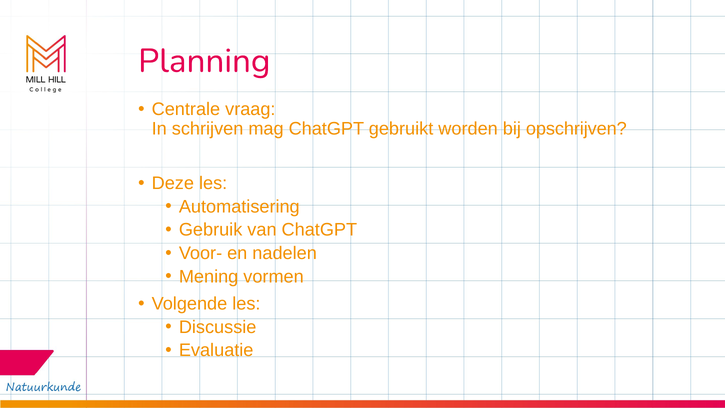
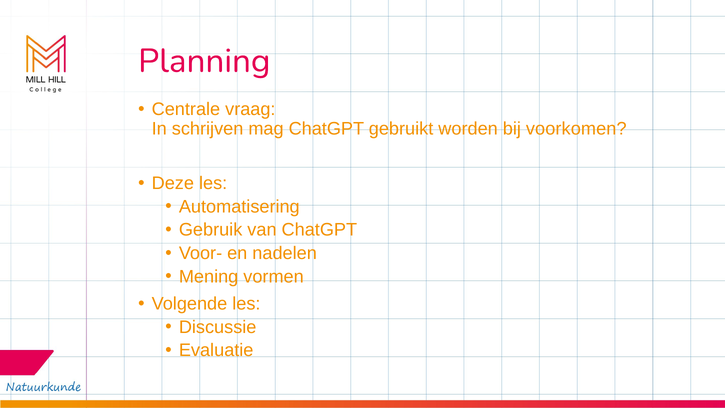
opschrijven: opschrijven -> voorkomen (576, 129)
